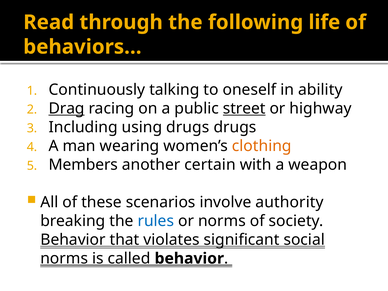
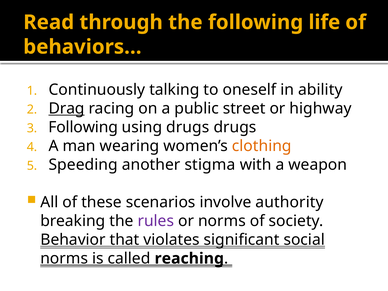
street underline: present -> none (244, 108)
Including: Including -> Following (83, 127)
Members: Members -> Speeding (83, 165)
certain: certain -> stigma (210, 165)
rules colour: blue -> purple (156, 221)
called behavior: behavior -> reaching (189, 258)
